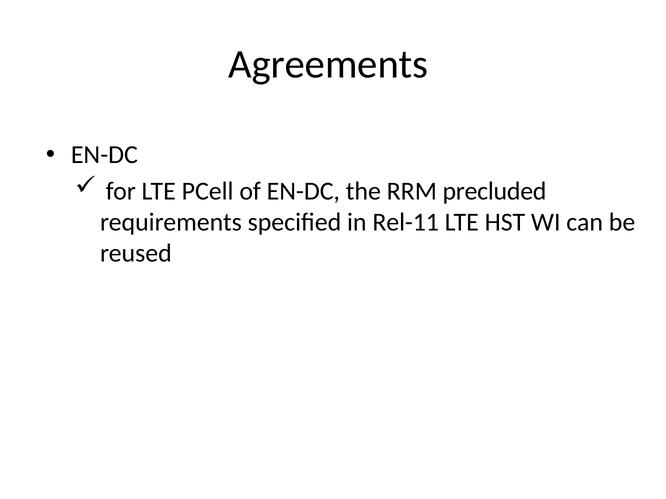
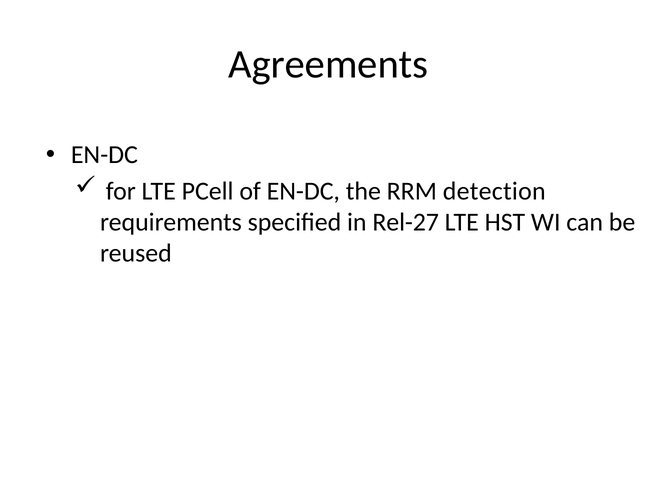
precluded: precluded -> detection (494, 191)
Rel-11: Rel-11 -> Rel-27 (406, 222)
